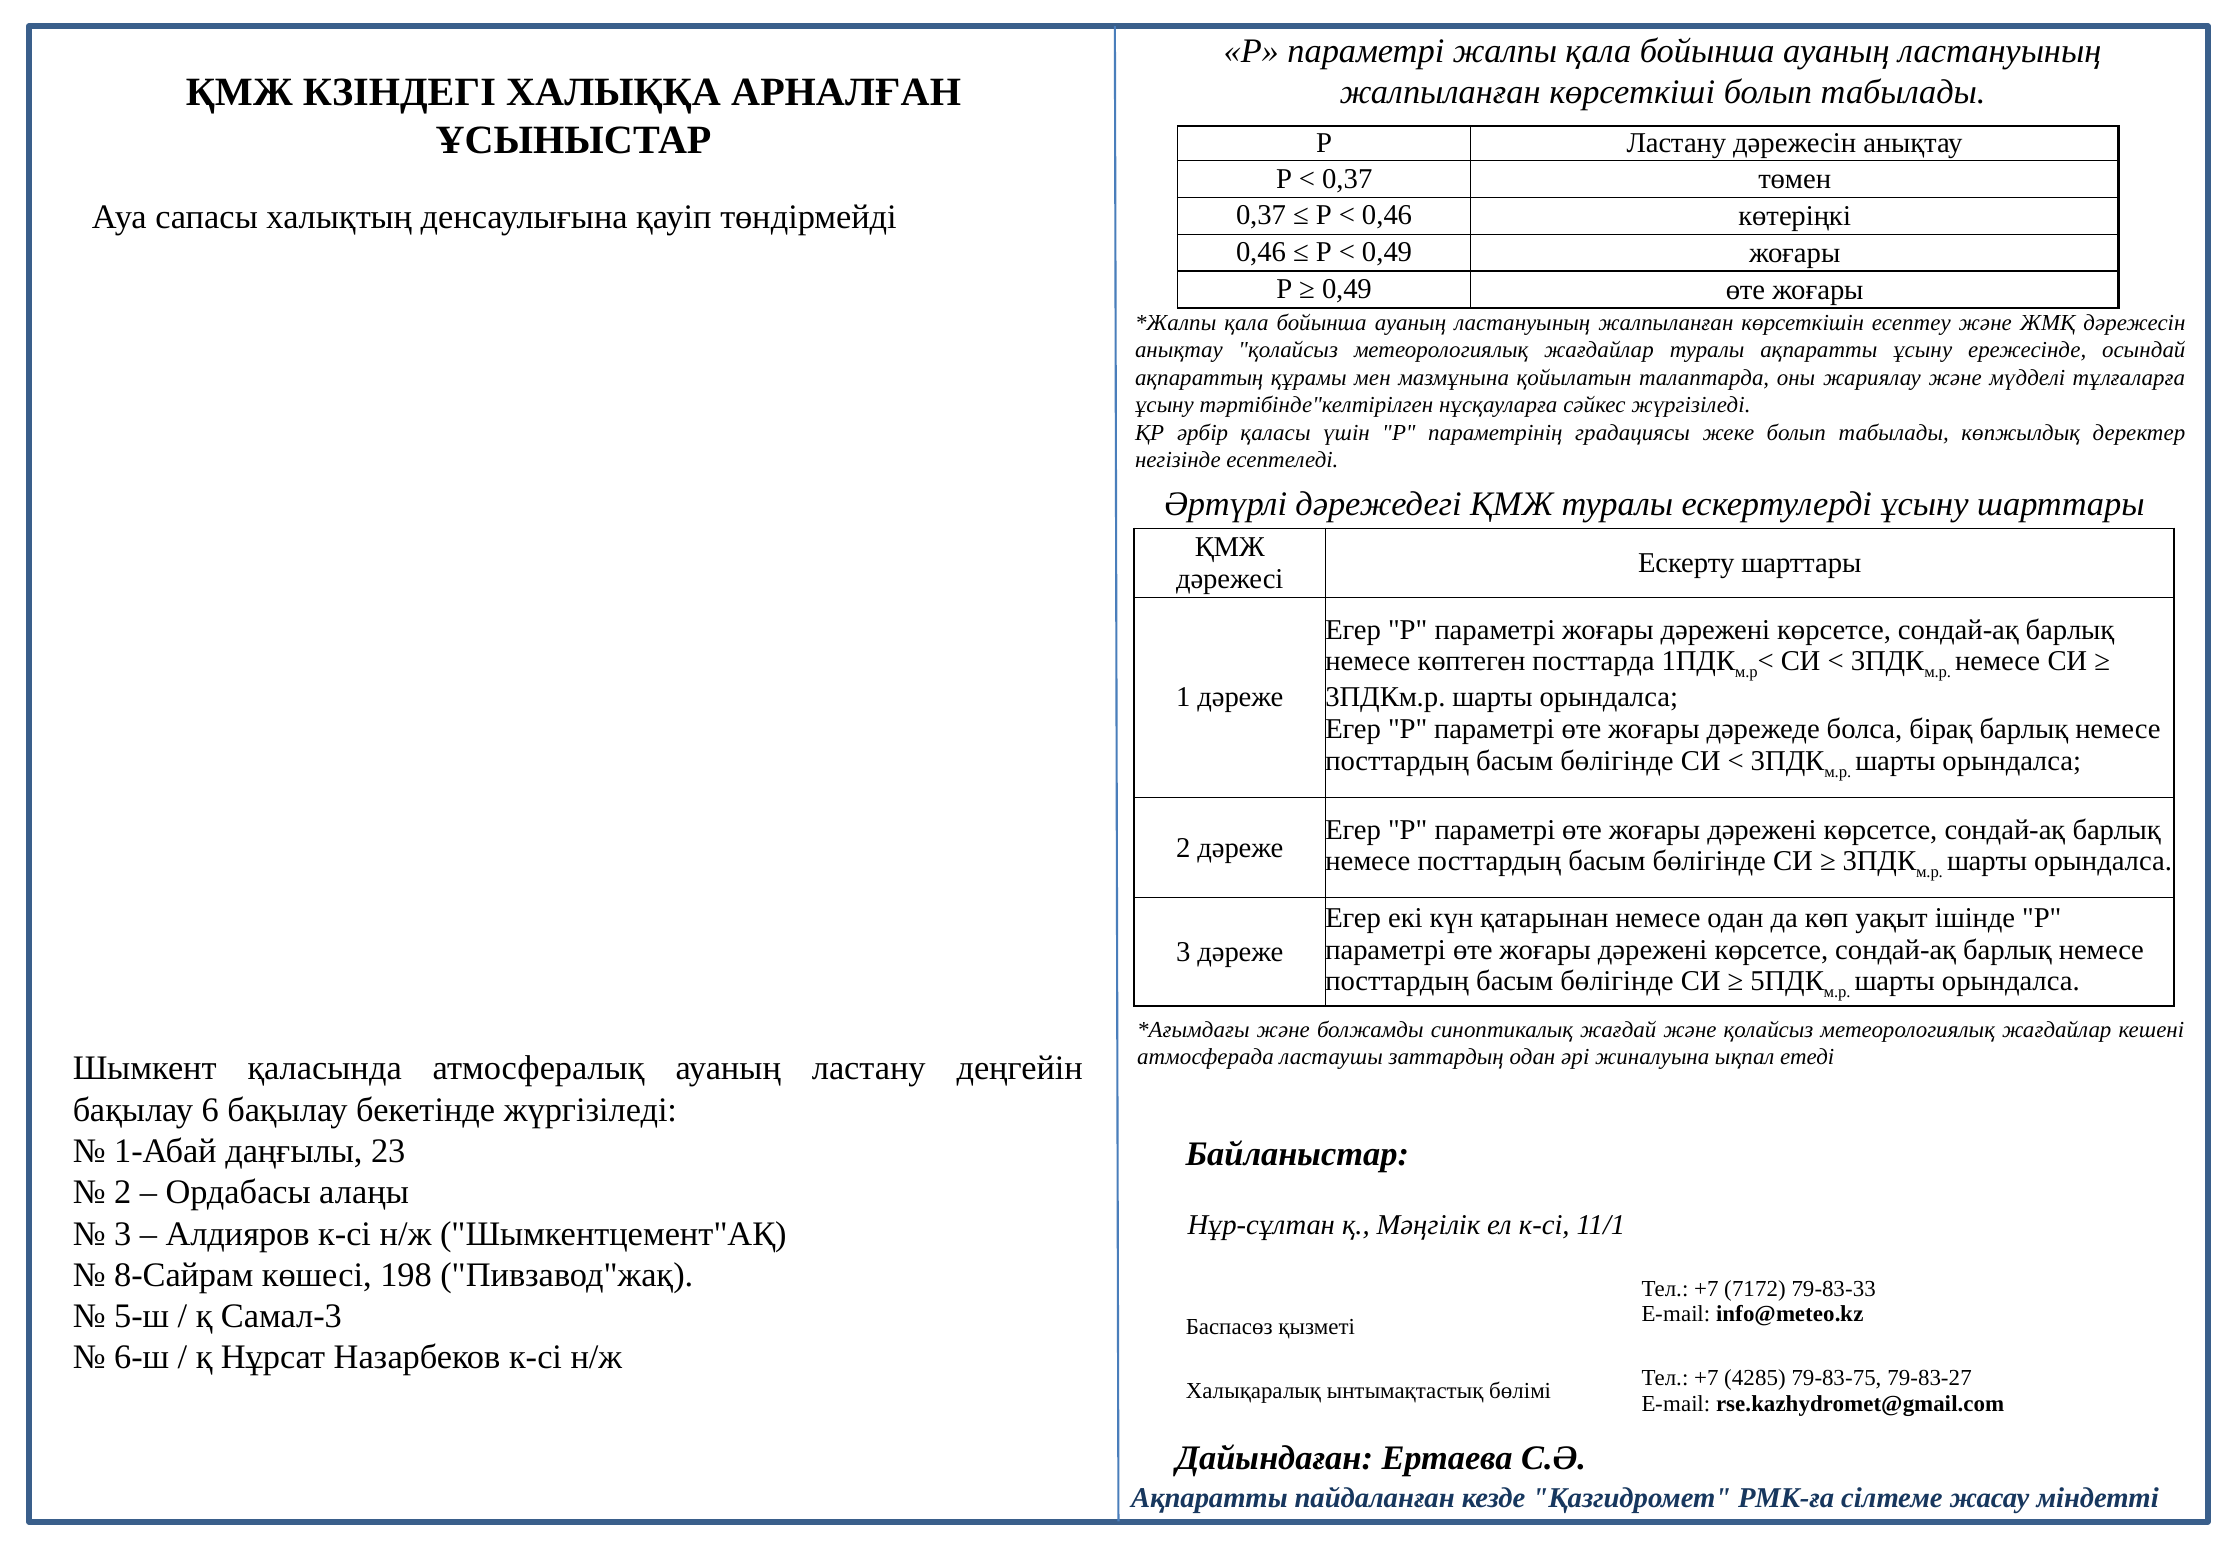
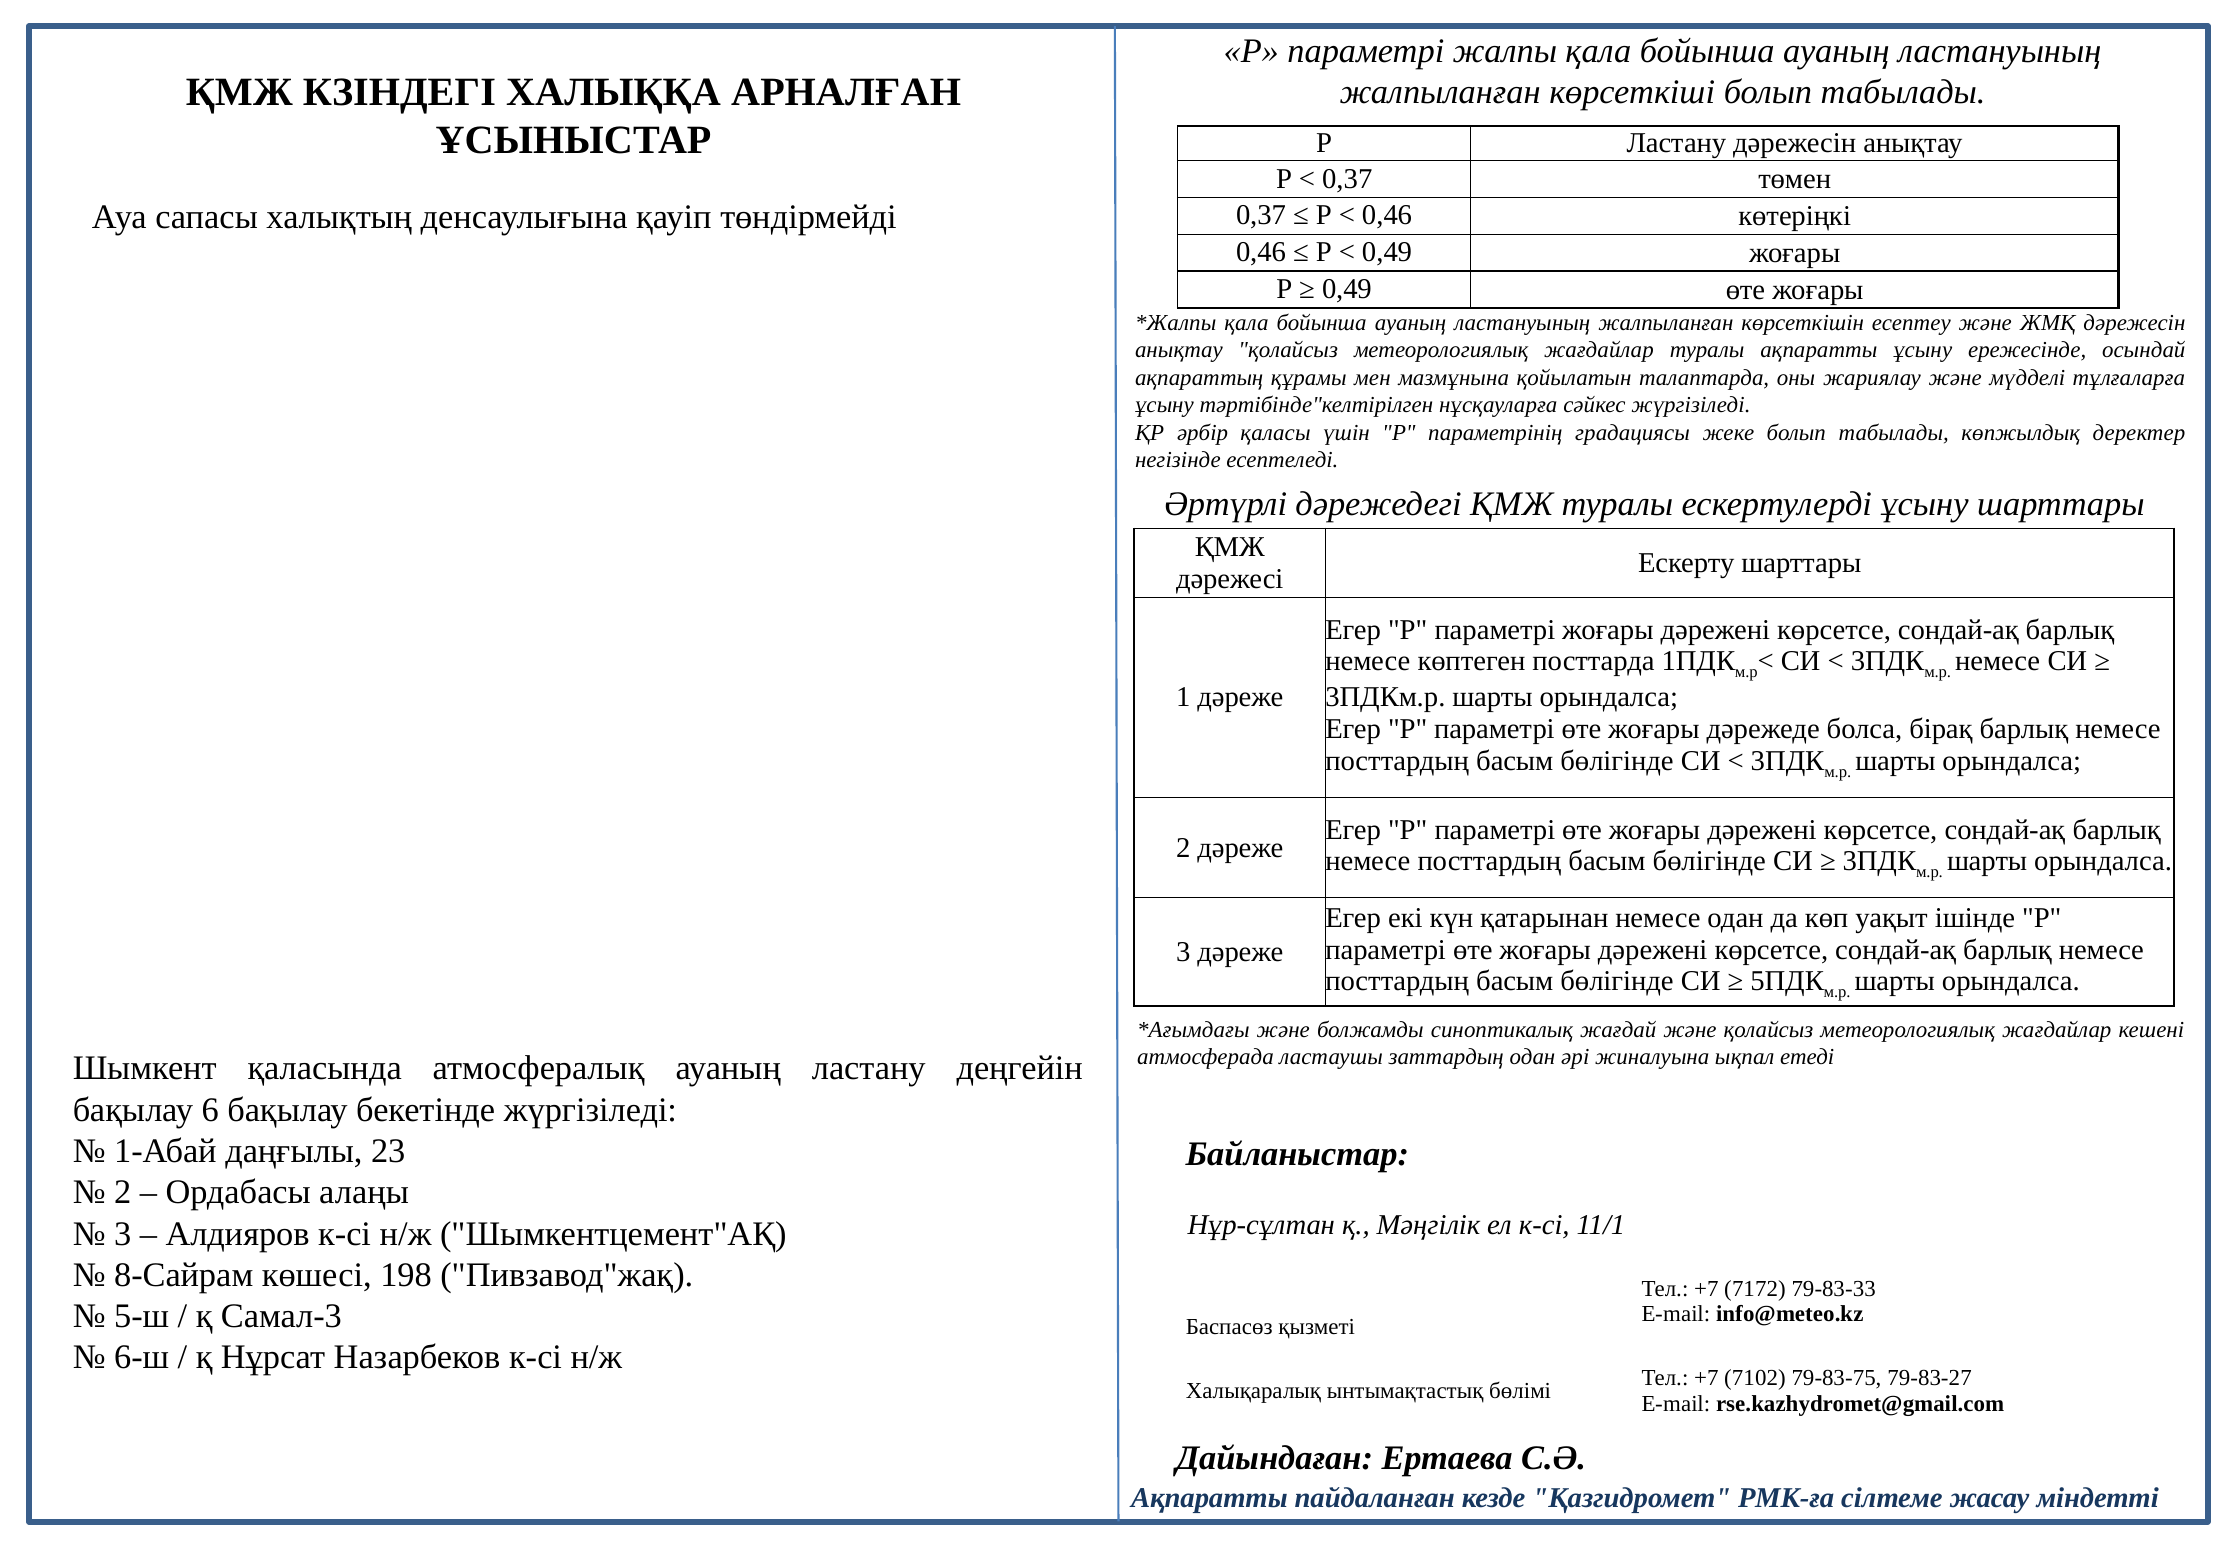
4285: 4285 -> 7102 (1755, 1379)
